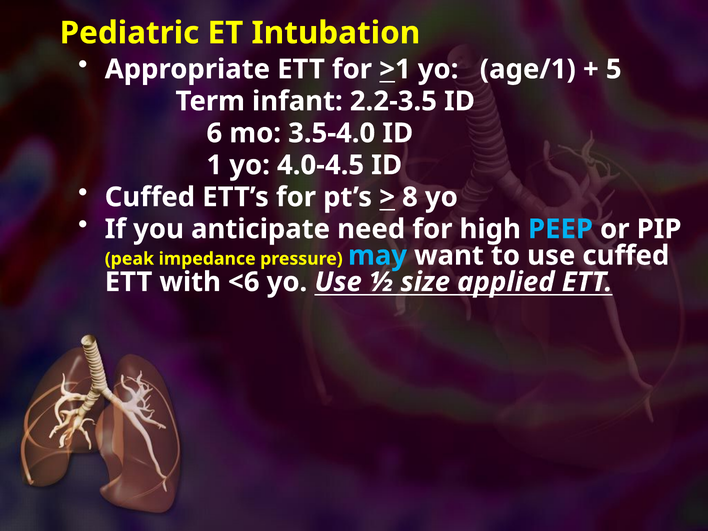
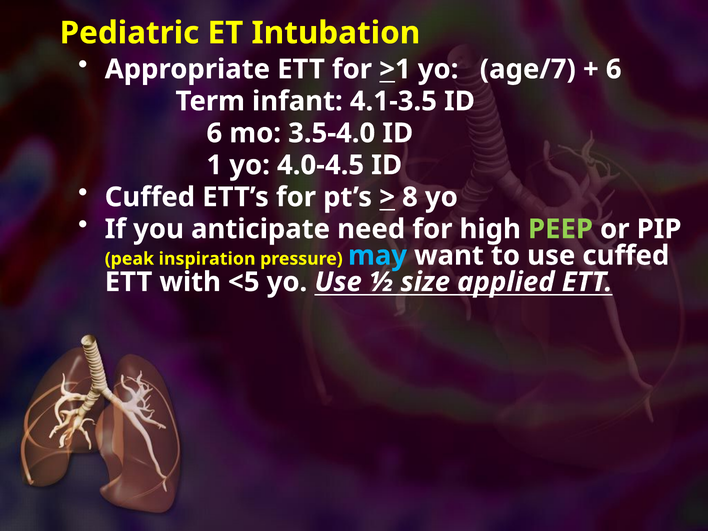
age/1: age/1 -> age/7 (528, 69)
5: 5 -> 6 (614, 69)
2.2-3.5: 2.2-3.5 -> 4.1-3.5 (393, 101)
PEEP colour: light blue -> light green (560, 229)
impedance: impedance -> inspiration (207, 259)
<6: <6 -> <5 (244, 282)
